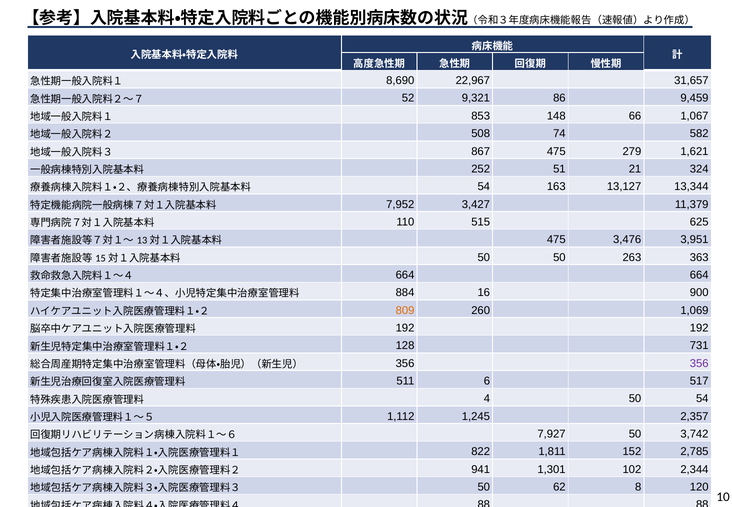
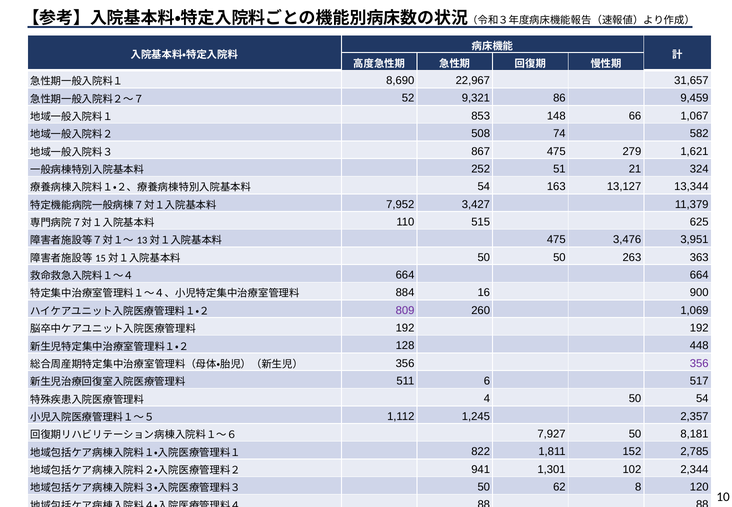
809 colour: orange -> purple (405, 310)
731: 731 -> 448 (699, 346)
3,742: 3,742 -> 8,181 (694, 434)
